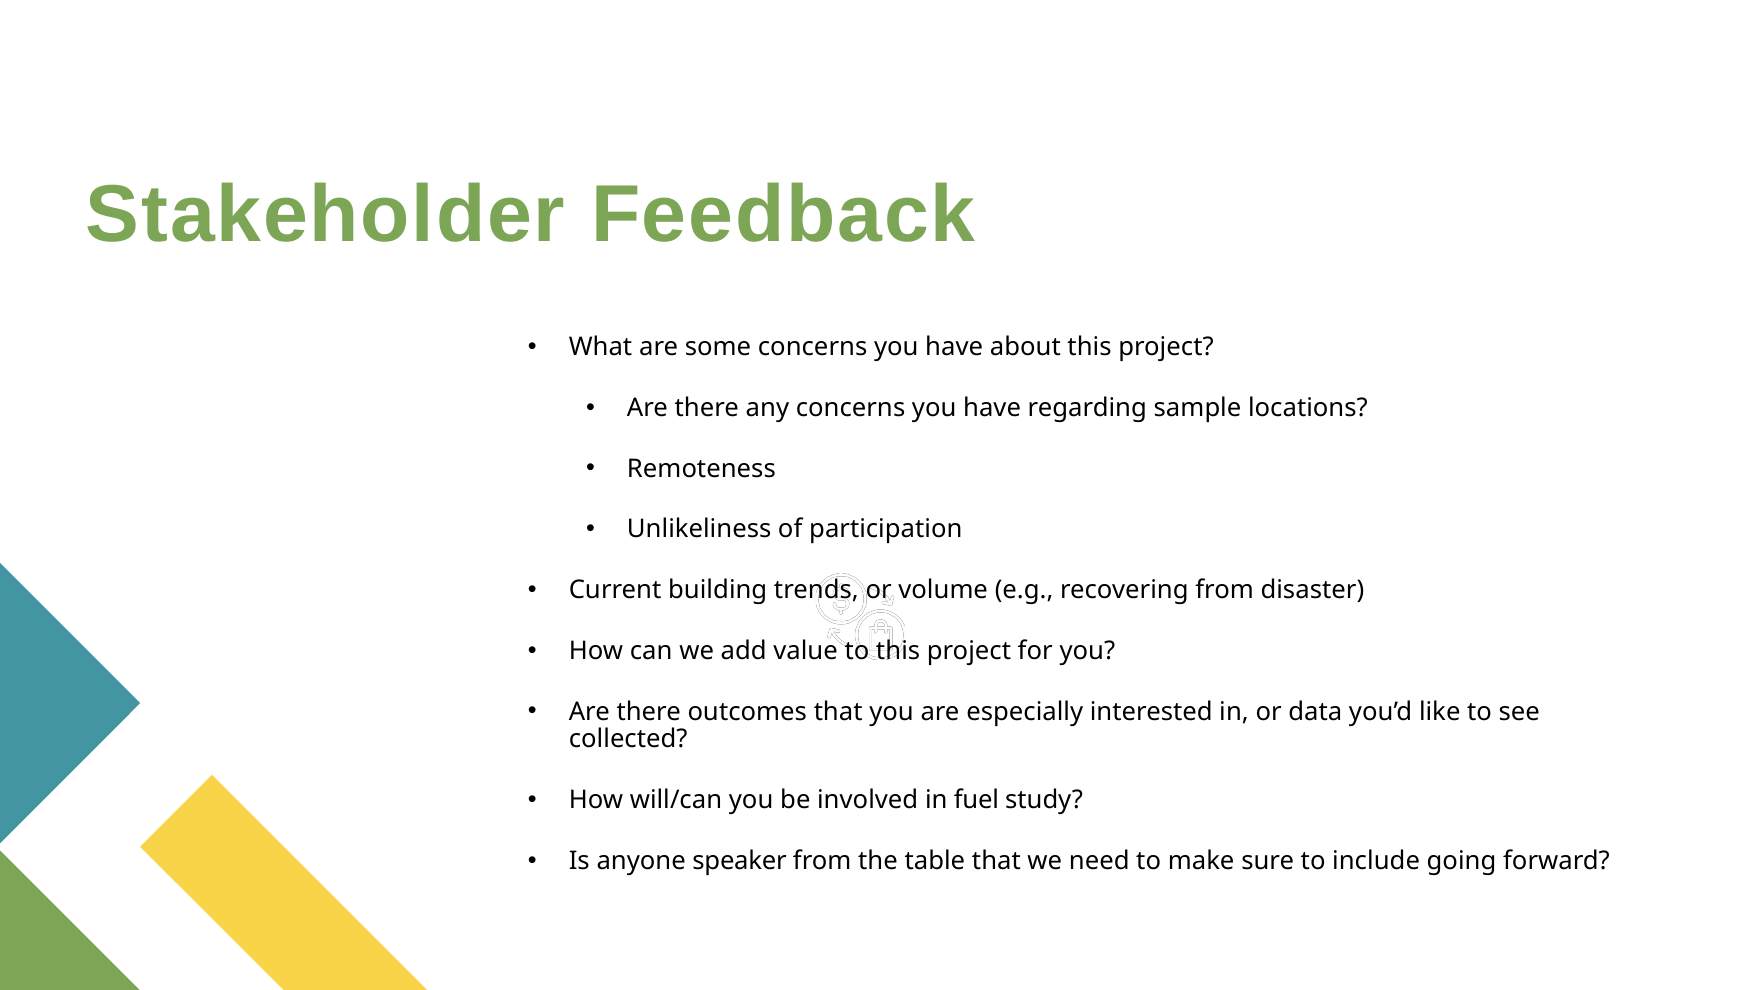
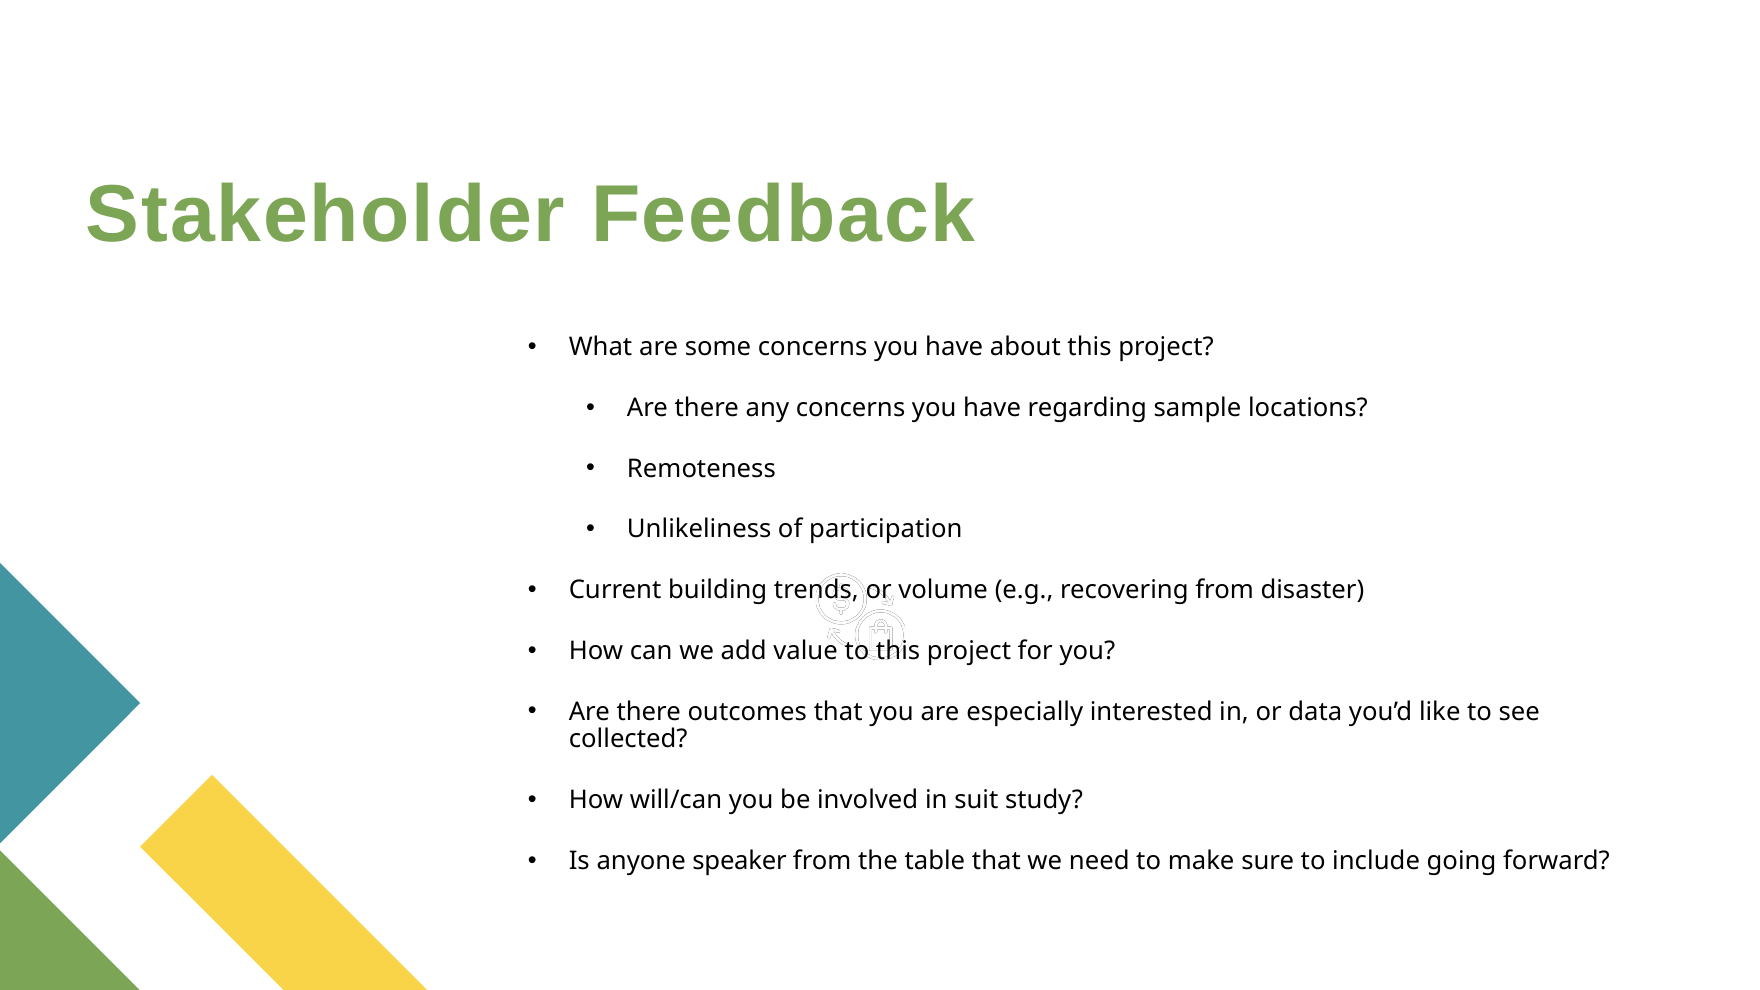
fuel: fuel -> suit (976, 800)
